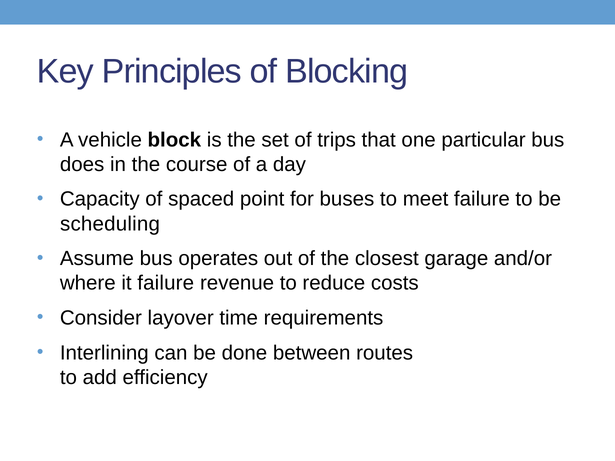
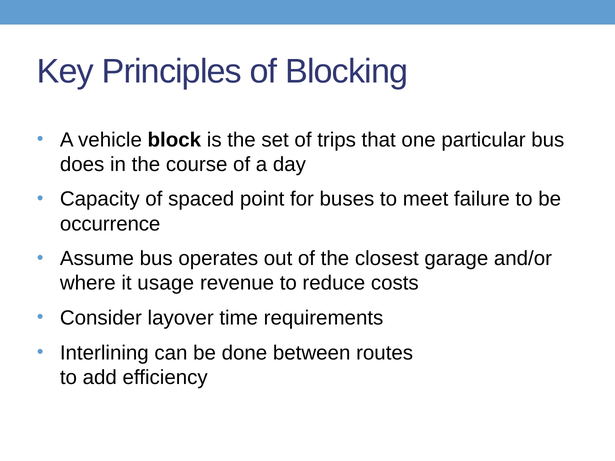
scheduling: scheduling -> occurrence (110, 224)
it failure: failure -> usage (166, 283)
